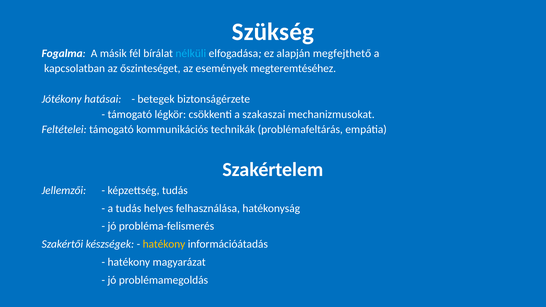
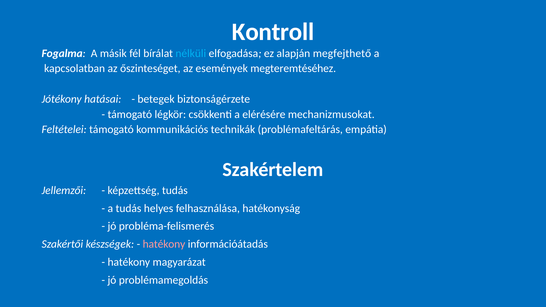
Szükség: Szükség -> Kontroll (273, 32)
szakaszai: szakaszai -> elérésére (264, 114)
hatékony colour: yellow -> pink (164, 244)
